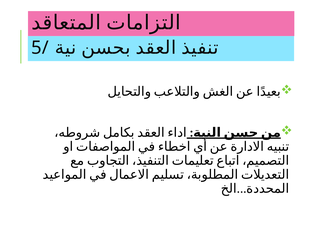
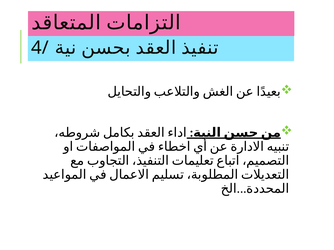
5/: 5/ -> 4/ (40, 48)
